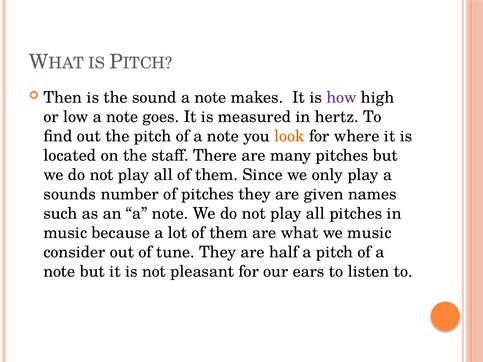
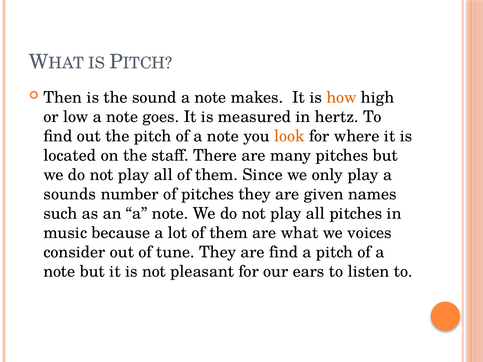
how colour: purple -> orange (341, 98)
we music: music -> voices (370, 233)
are half: half -> find (284, 252)
